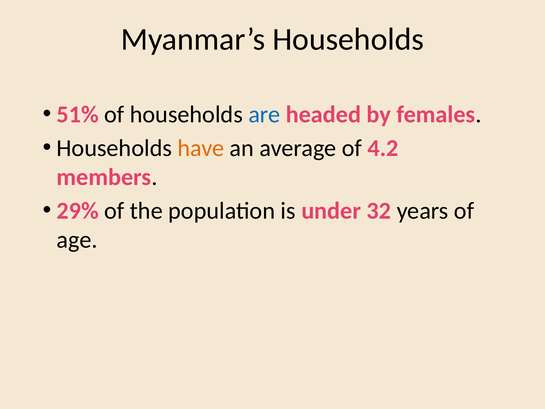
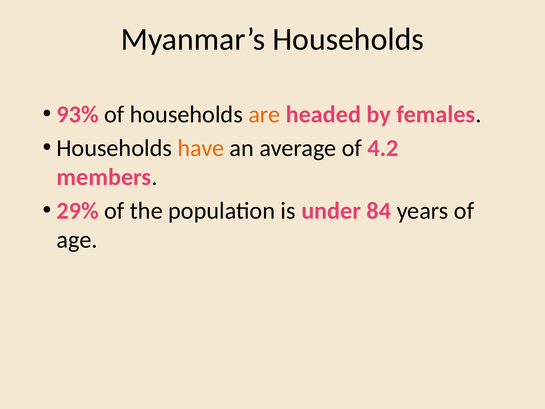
51%: 51% -> 93% (78, 114)
are colour: blue -> orange (264, 114)
32: 32 -> 84 (379, 211)
